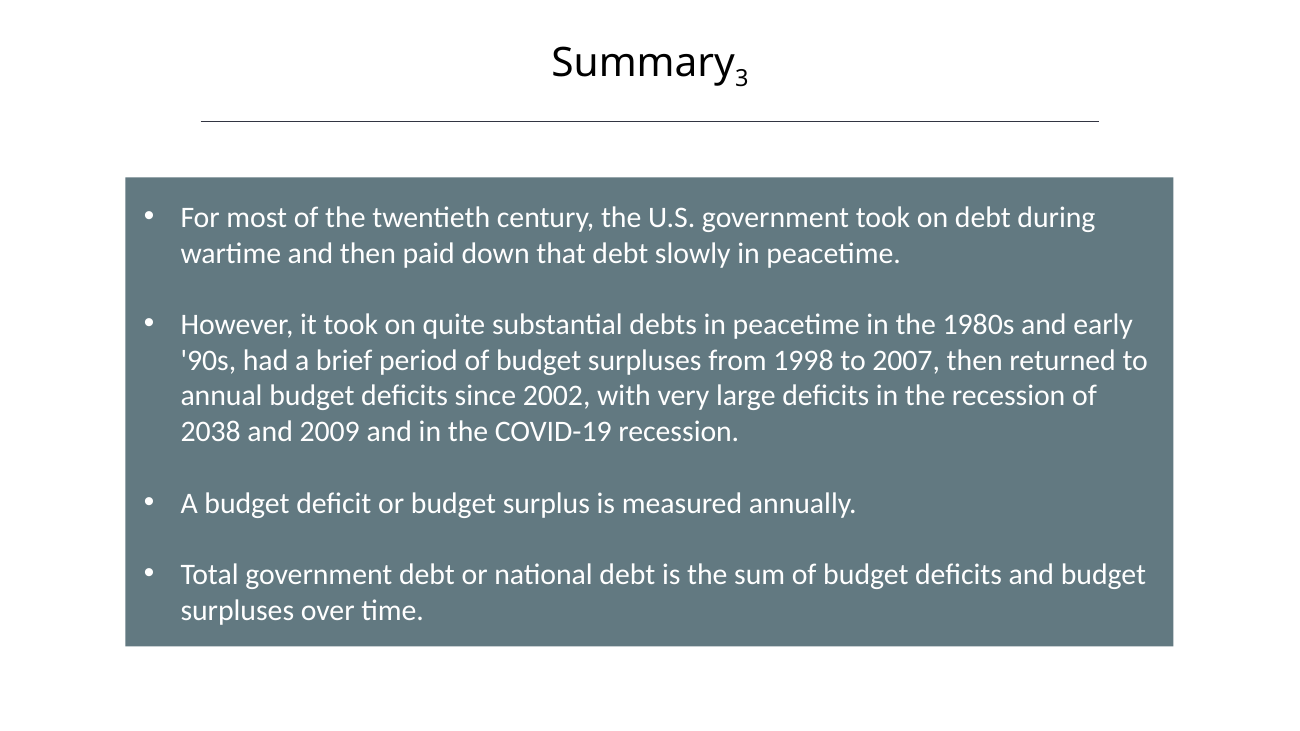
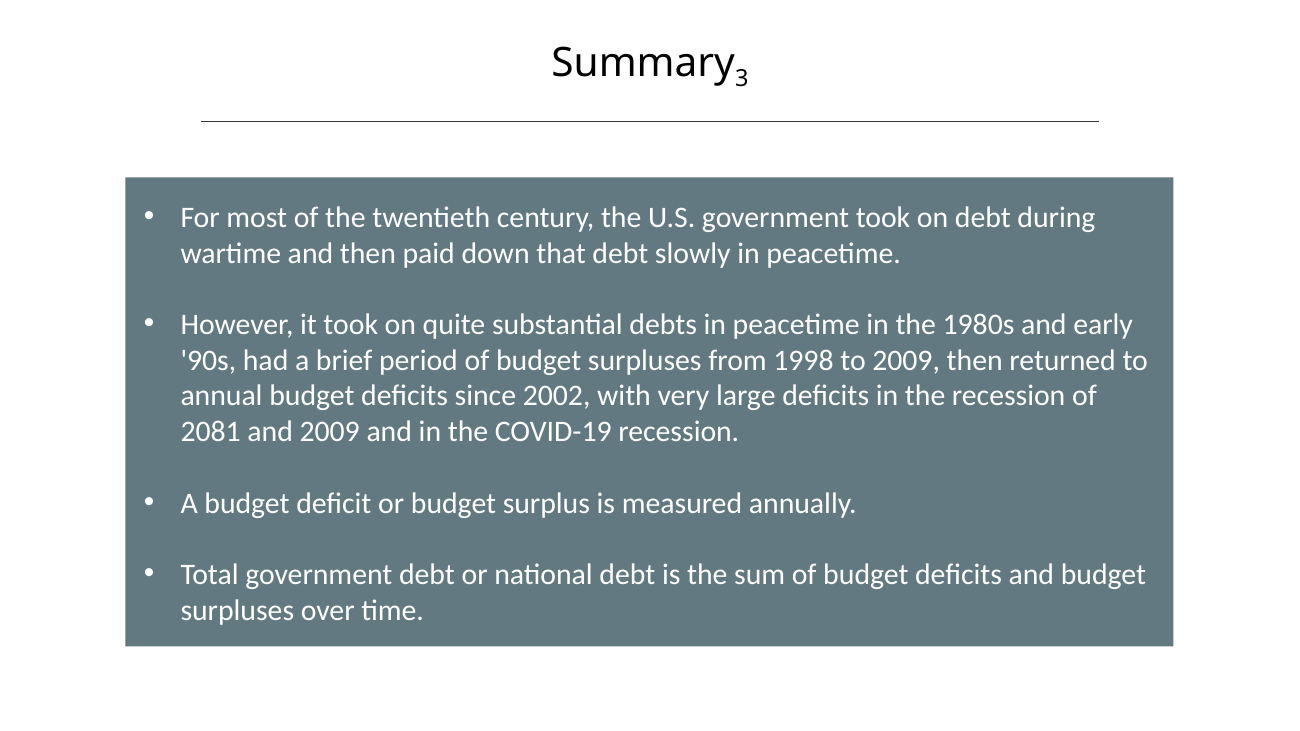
to 2007: 2007 -> 2009 (906, 361)
2038: 2038 -> 2081 (211, 432)
